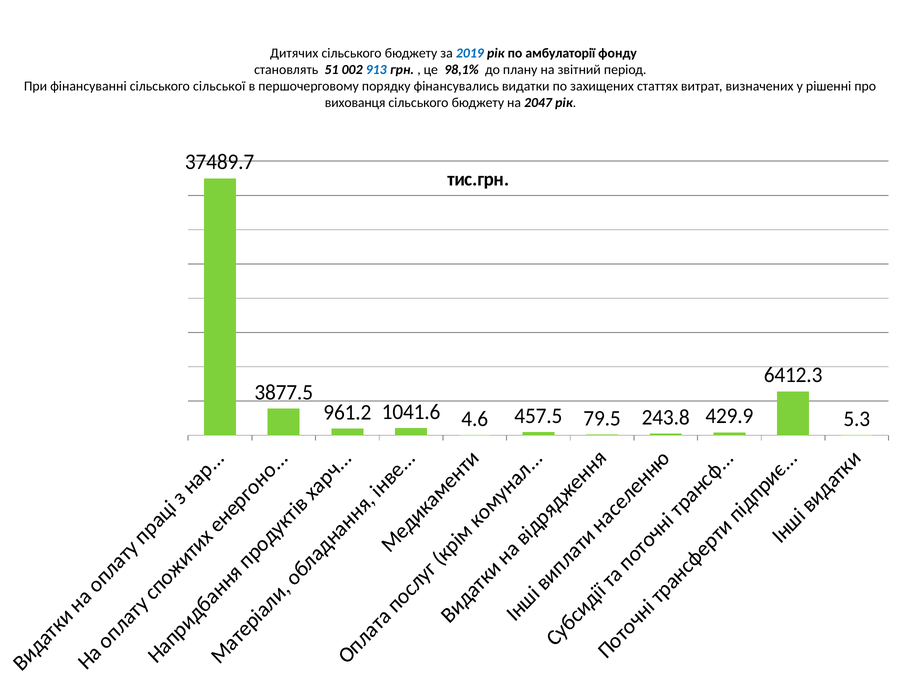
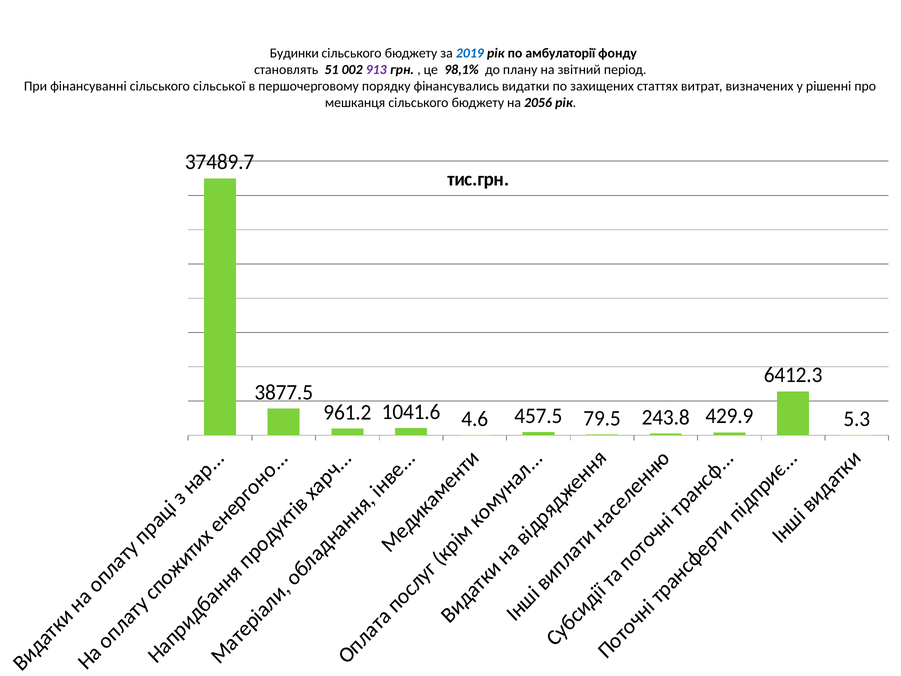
Дитячих: Дитячих -> Будинки (294, 53)
913 colour: blue -> purple (376, 70)
вихованця: вихованця -> мешканця (355, 103)
2047: 2047 -> 2056 (538, 103)
